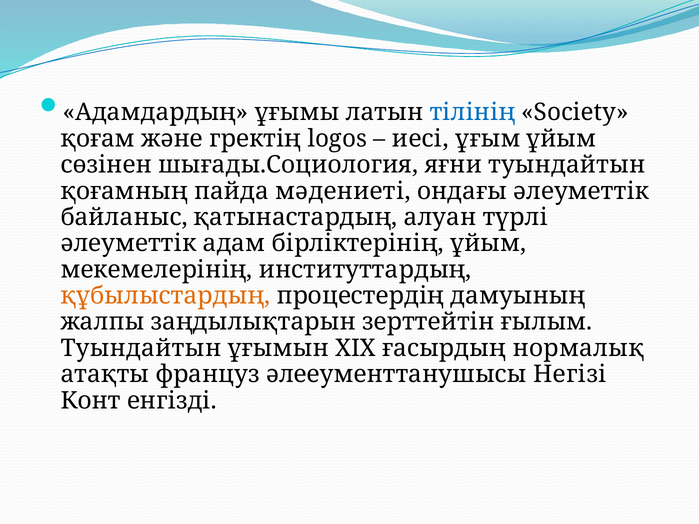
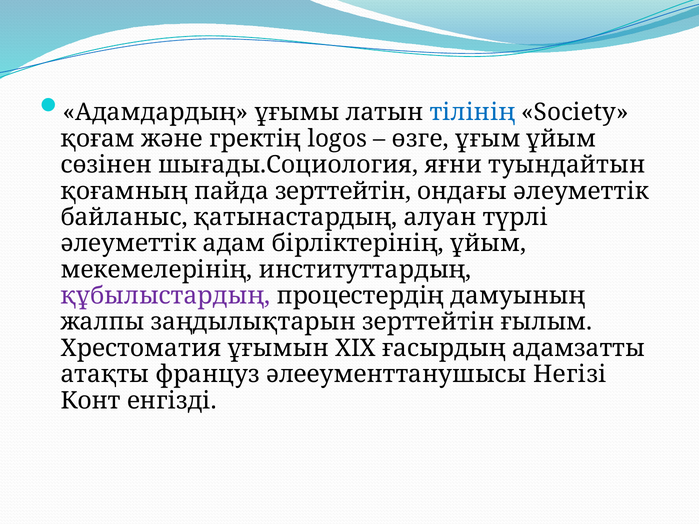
иесі: иесі -> өзге (420, 139)
пайда мәдениеті: мәдениеті -> зерттейтін (343, 191)
құбылыстардың colour: orange -> purple (165, 296)
Туындайтын: Туындайтын -> Хрестоматия (141, 348)
нормалық: нормалық -> адамзатты (579, 348)
